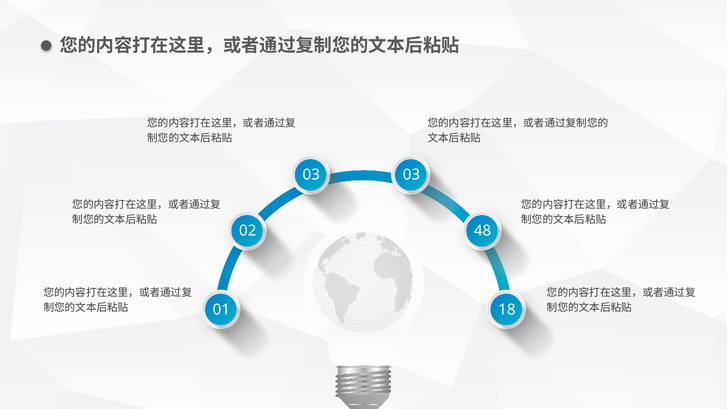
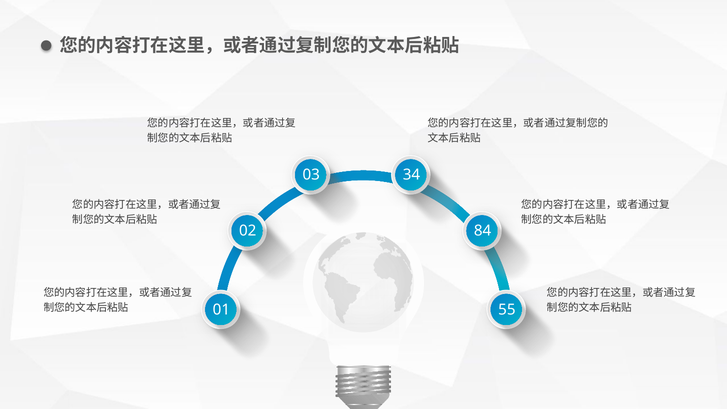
03 03: 03 -> 34 (411, 175)
48: 48 -> 84 (483, 231)
18: 18 -> 55 (507, 309)
